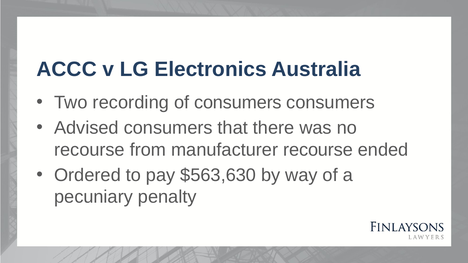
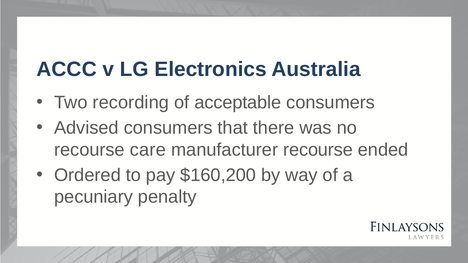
of consumers: consumers -> acceptable (238, 103)
from: from -> care (148, 150)
$563,630: $563,630 -> $160,200 (218, 175)
